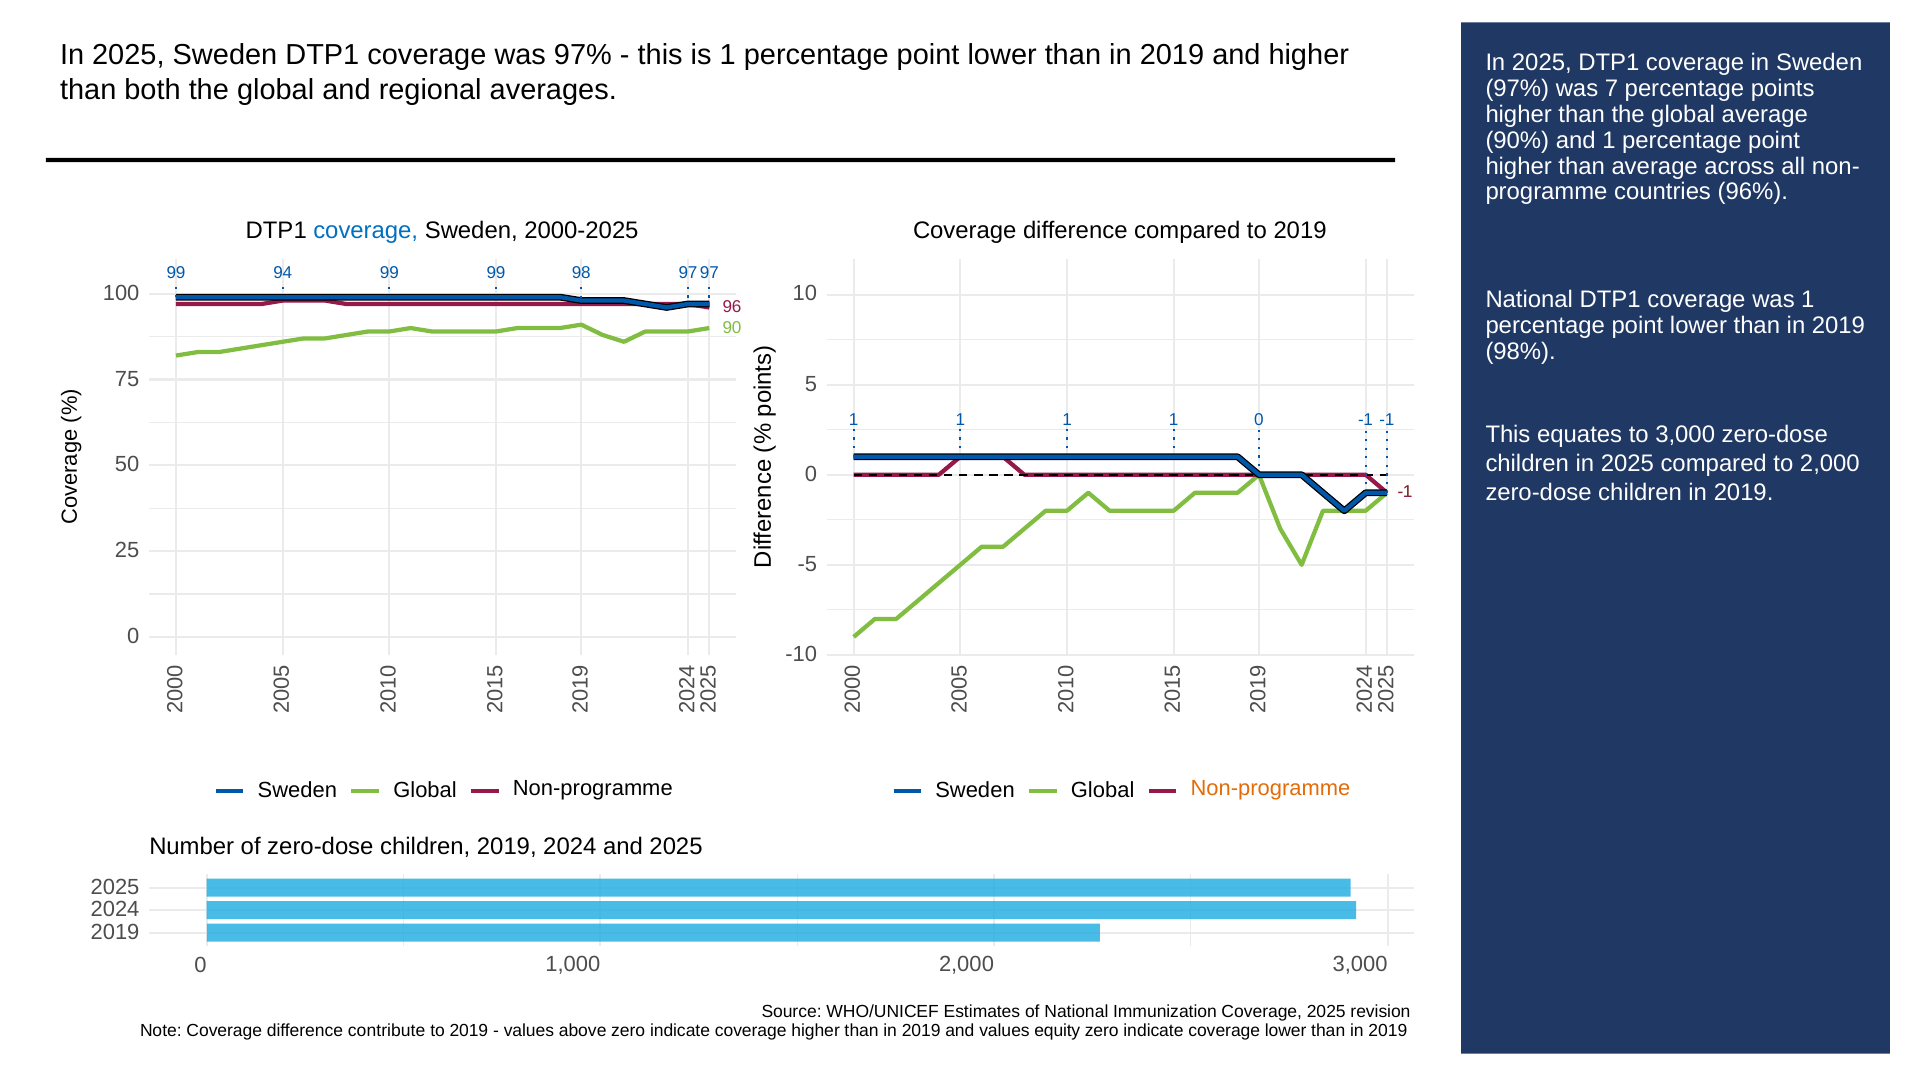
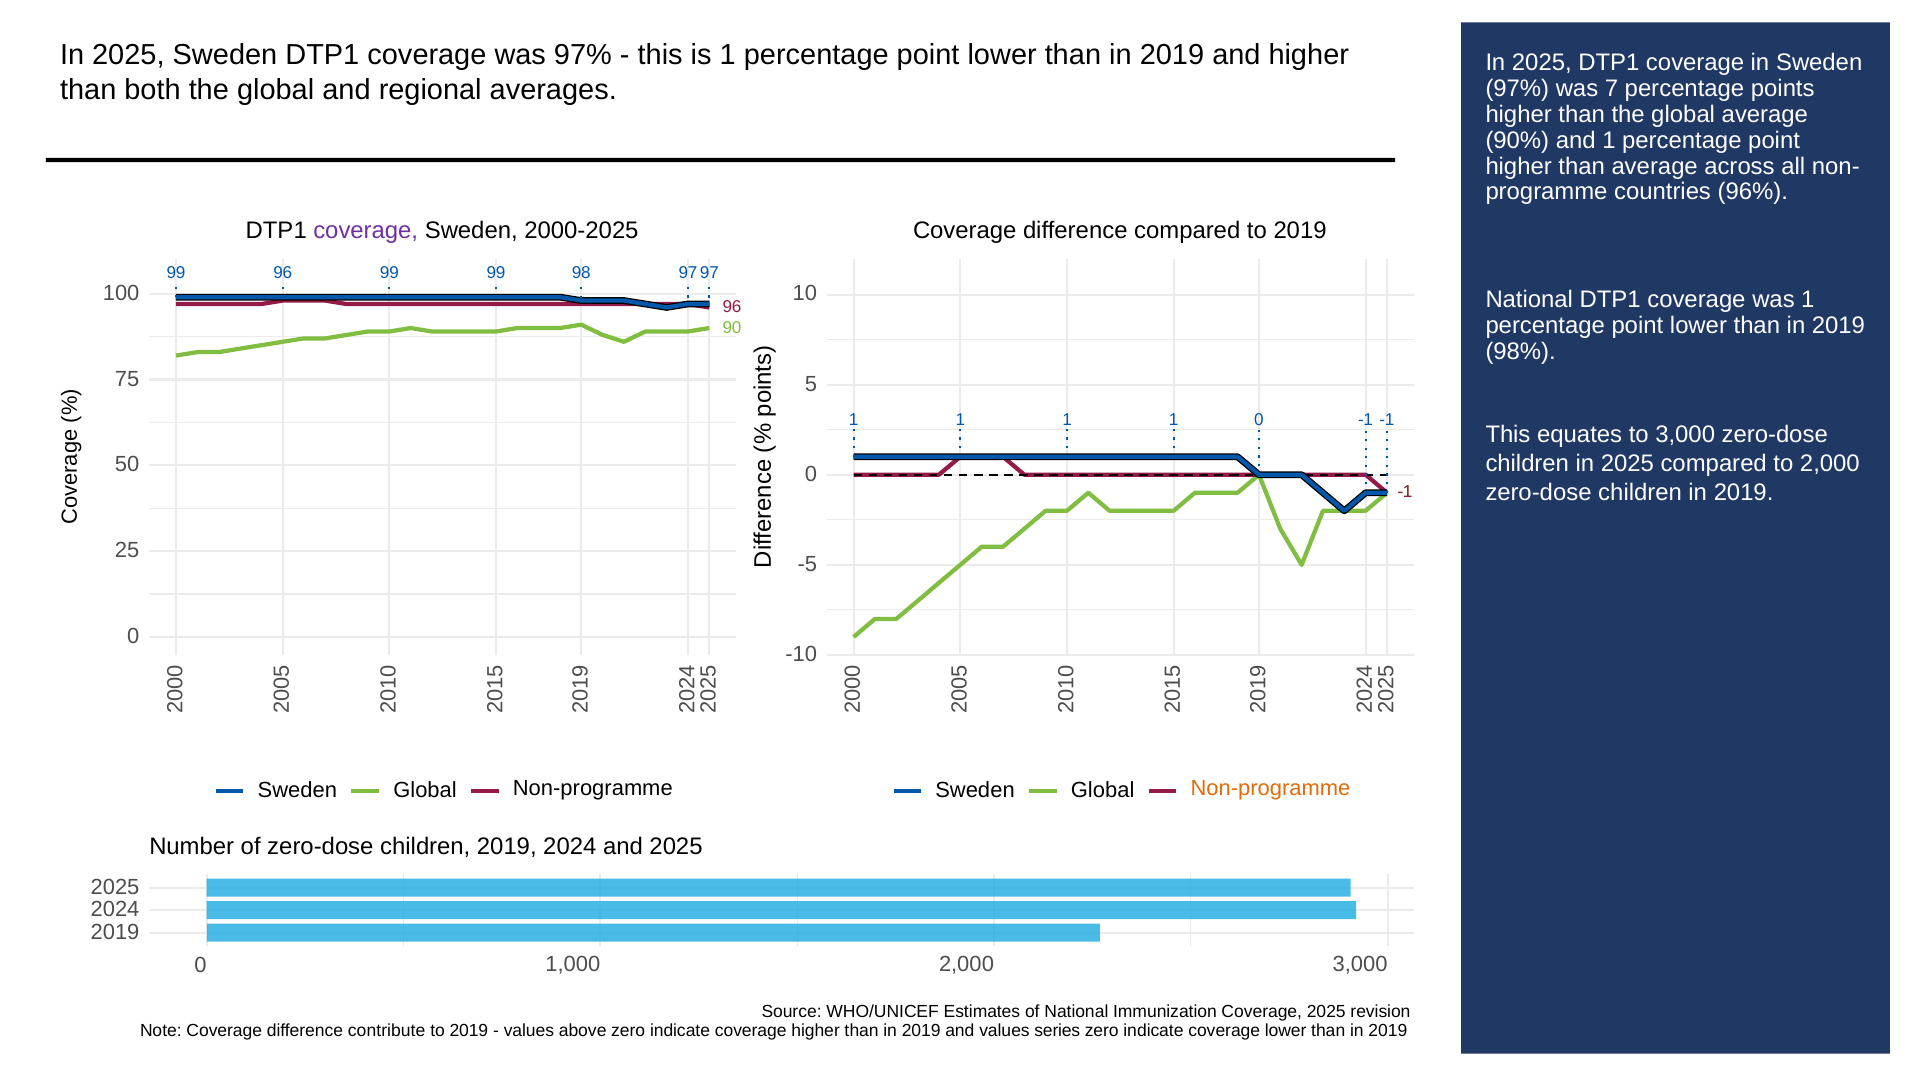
coverage colour: blue -> purple (366, 231)
99 94: 94 -> 96 (283, 273)
equity: equity -> series (1057, 1031)
